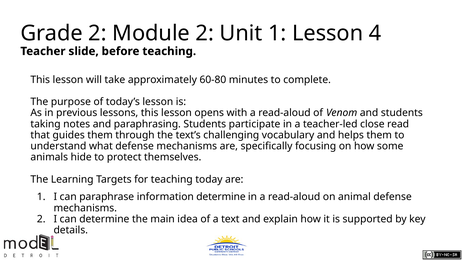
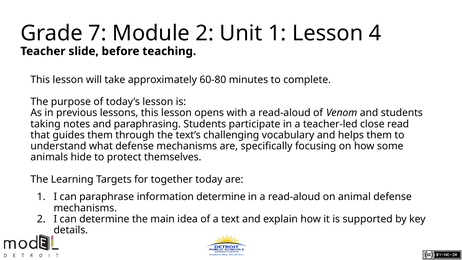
Grade 2: 2 -> 7 (97, 33)
for teaching: teaching -> together (172, 179)
